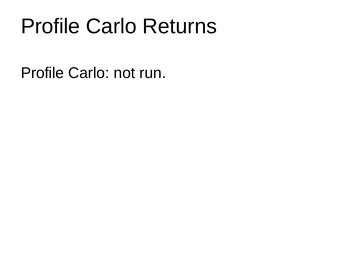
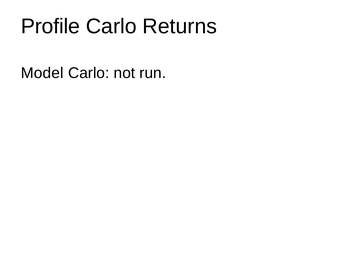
Profile: Profile -> Model (42, 73)
